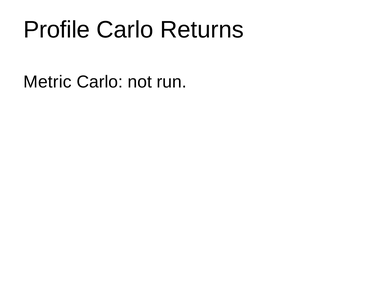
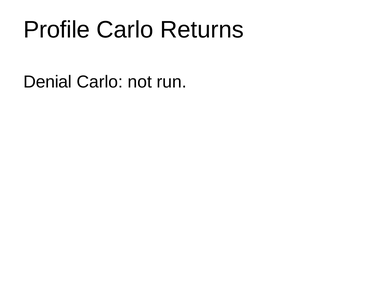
Metric: Metric -> Denial (48, 82)
